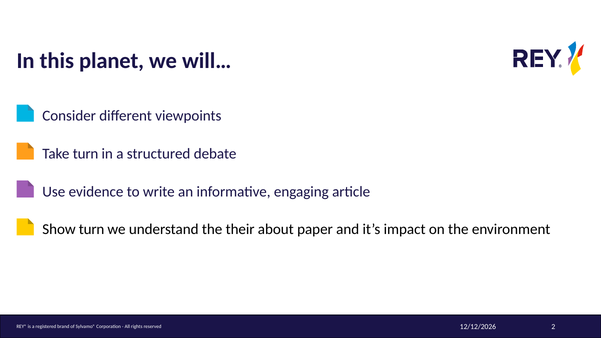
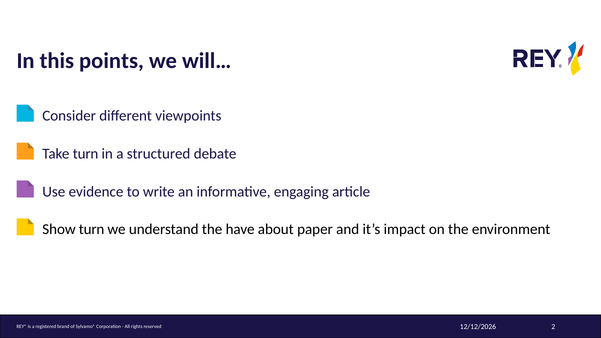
planet: planet -> points (111, 61)
their: their -> have (240, 230)
